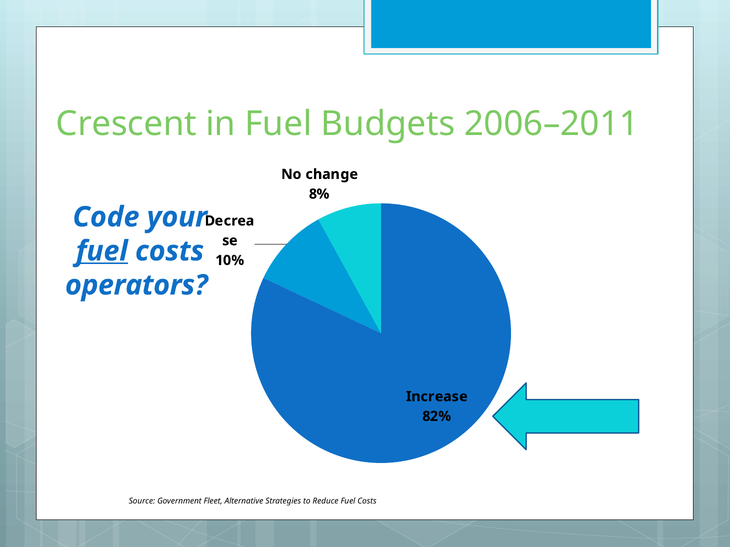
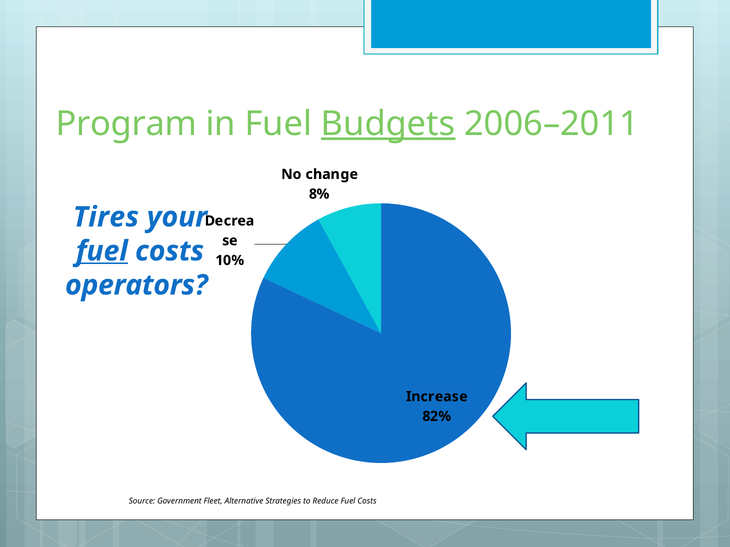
Crescent: Crescent -> Program (126, 124)
Budgets underline: none -> present (388, 124)
Code: Code -> Tires (106, 217)
